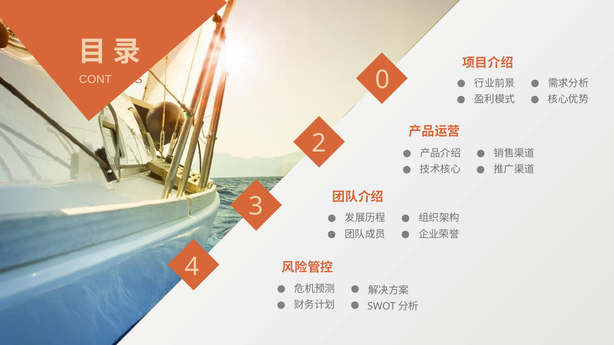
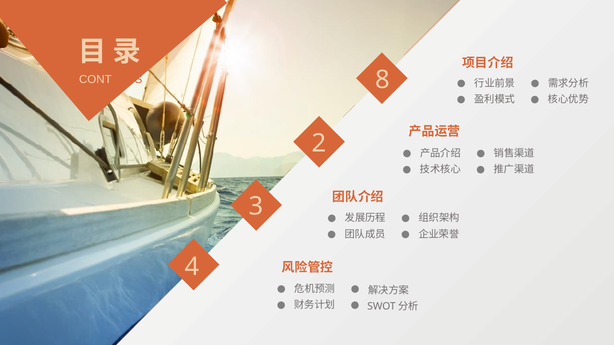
0: 0 -> 8 (382, 80)
